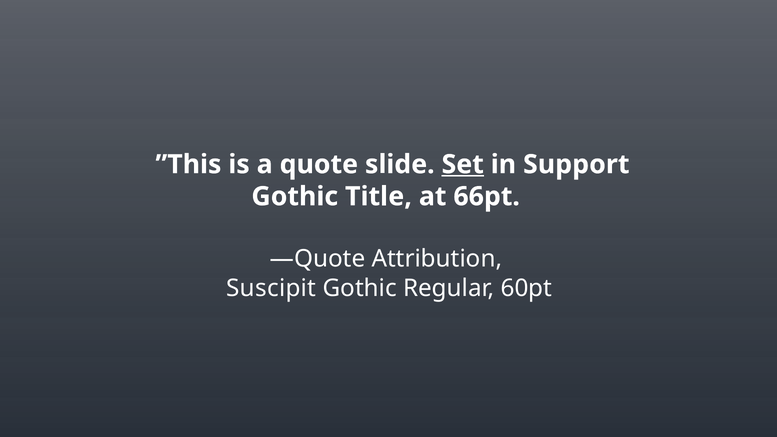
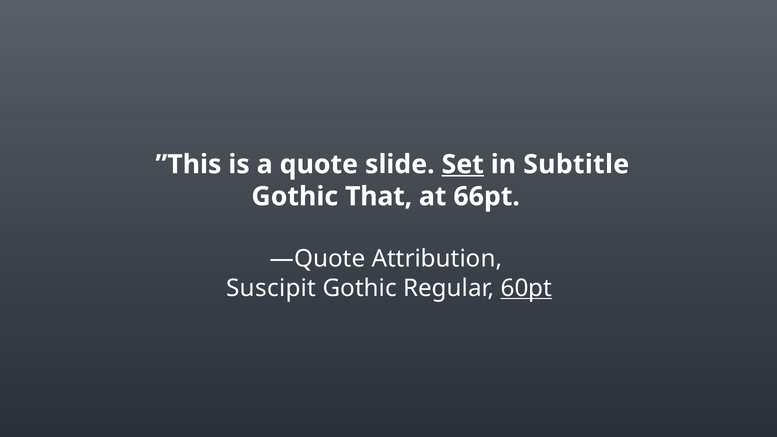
Support: Support -> Subtitle (576, 164)
Title: Title -> That (379, 197)
60pt underline: none -> present (526, 288)
